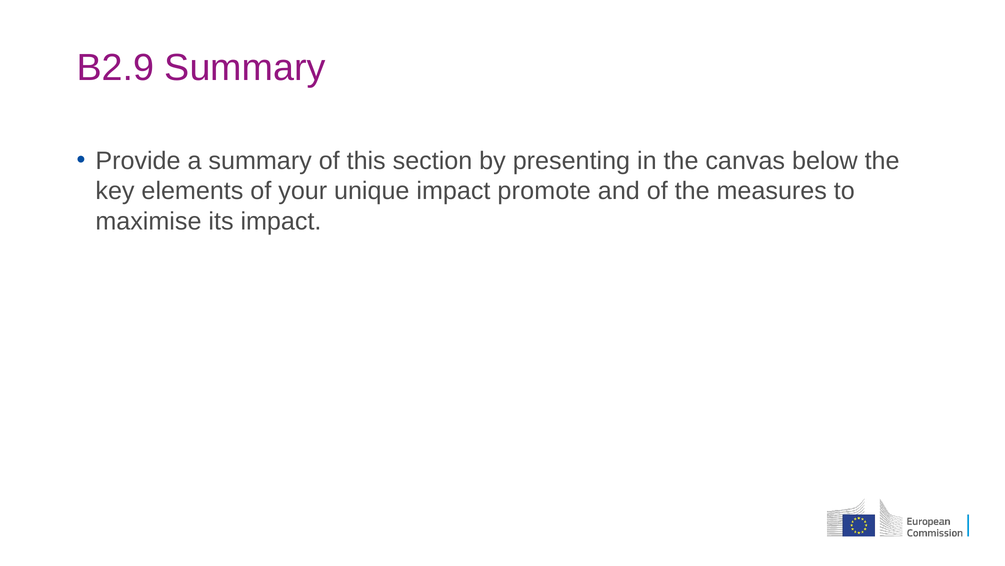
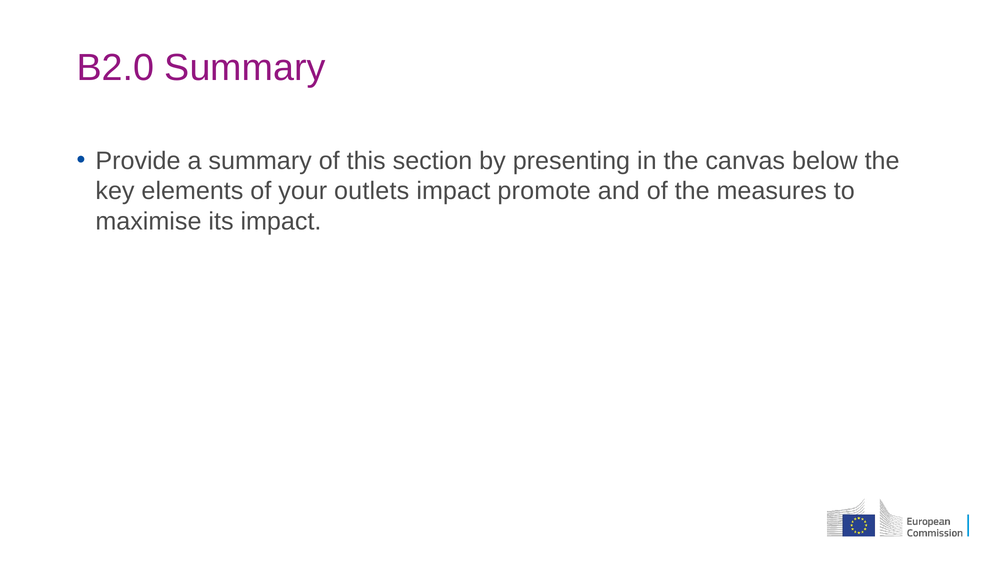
B2.9: B2.9 -> B2.0 (115, 68)
unique: unique -> outlets (372, 191)
